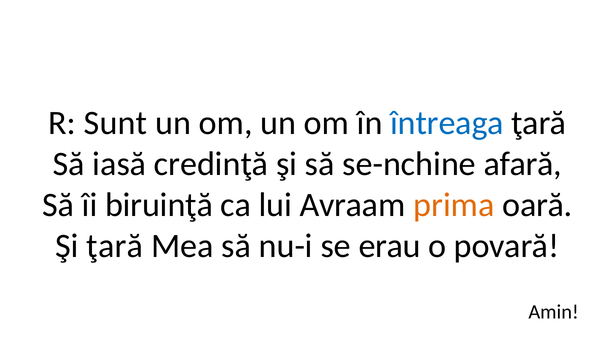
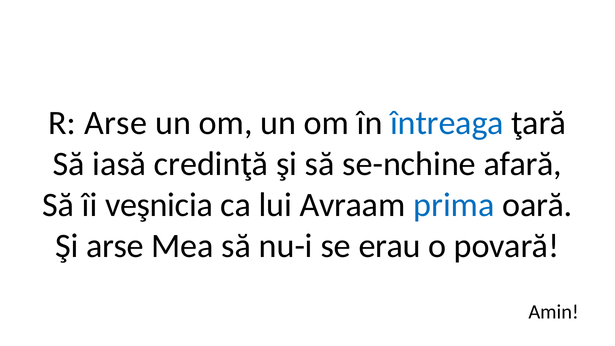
R Sunt: Sunt -> Arse (116, 123)
biruinţă: biruinţă -> veşnicia (159, 205)
prima colour: orange -> blue (454, 205)
Şi ţară: ţară -> arse (115, 246)
